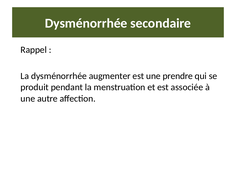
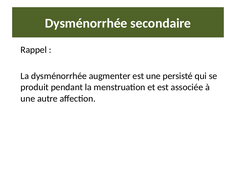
prendre: prendre -> persisté (178, 76)
